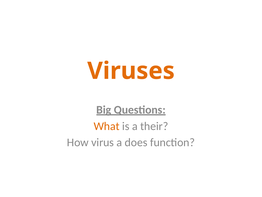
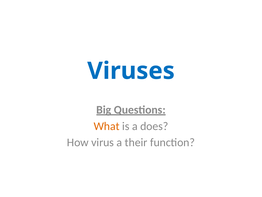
Viruses colour: orange -> blue (131, 71)
their: their -> does (154, 126)
does: does -> their (136, 142)
